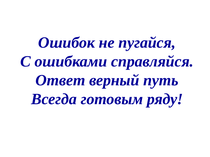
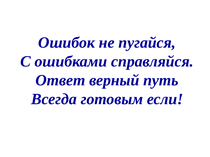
ряду: ряду -> если (165, 99)
